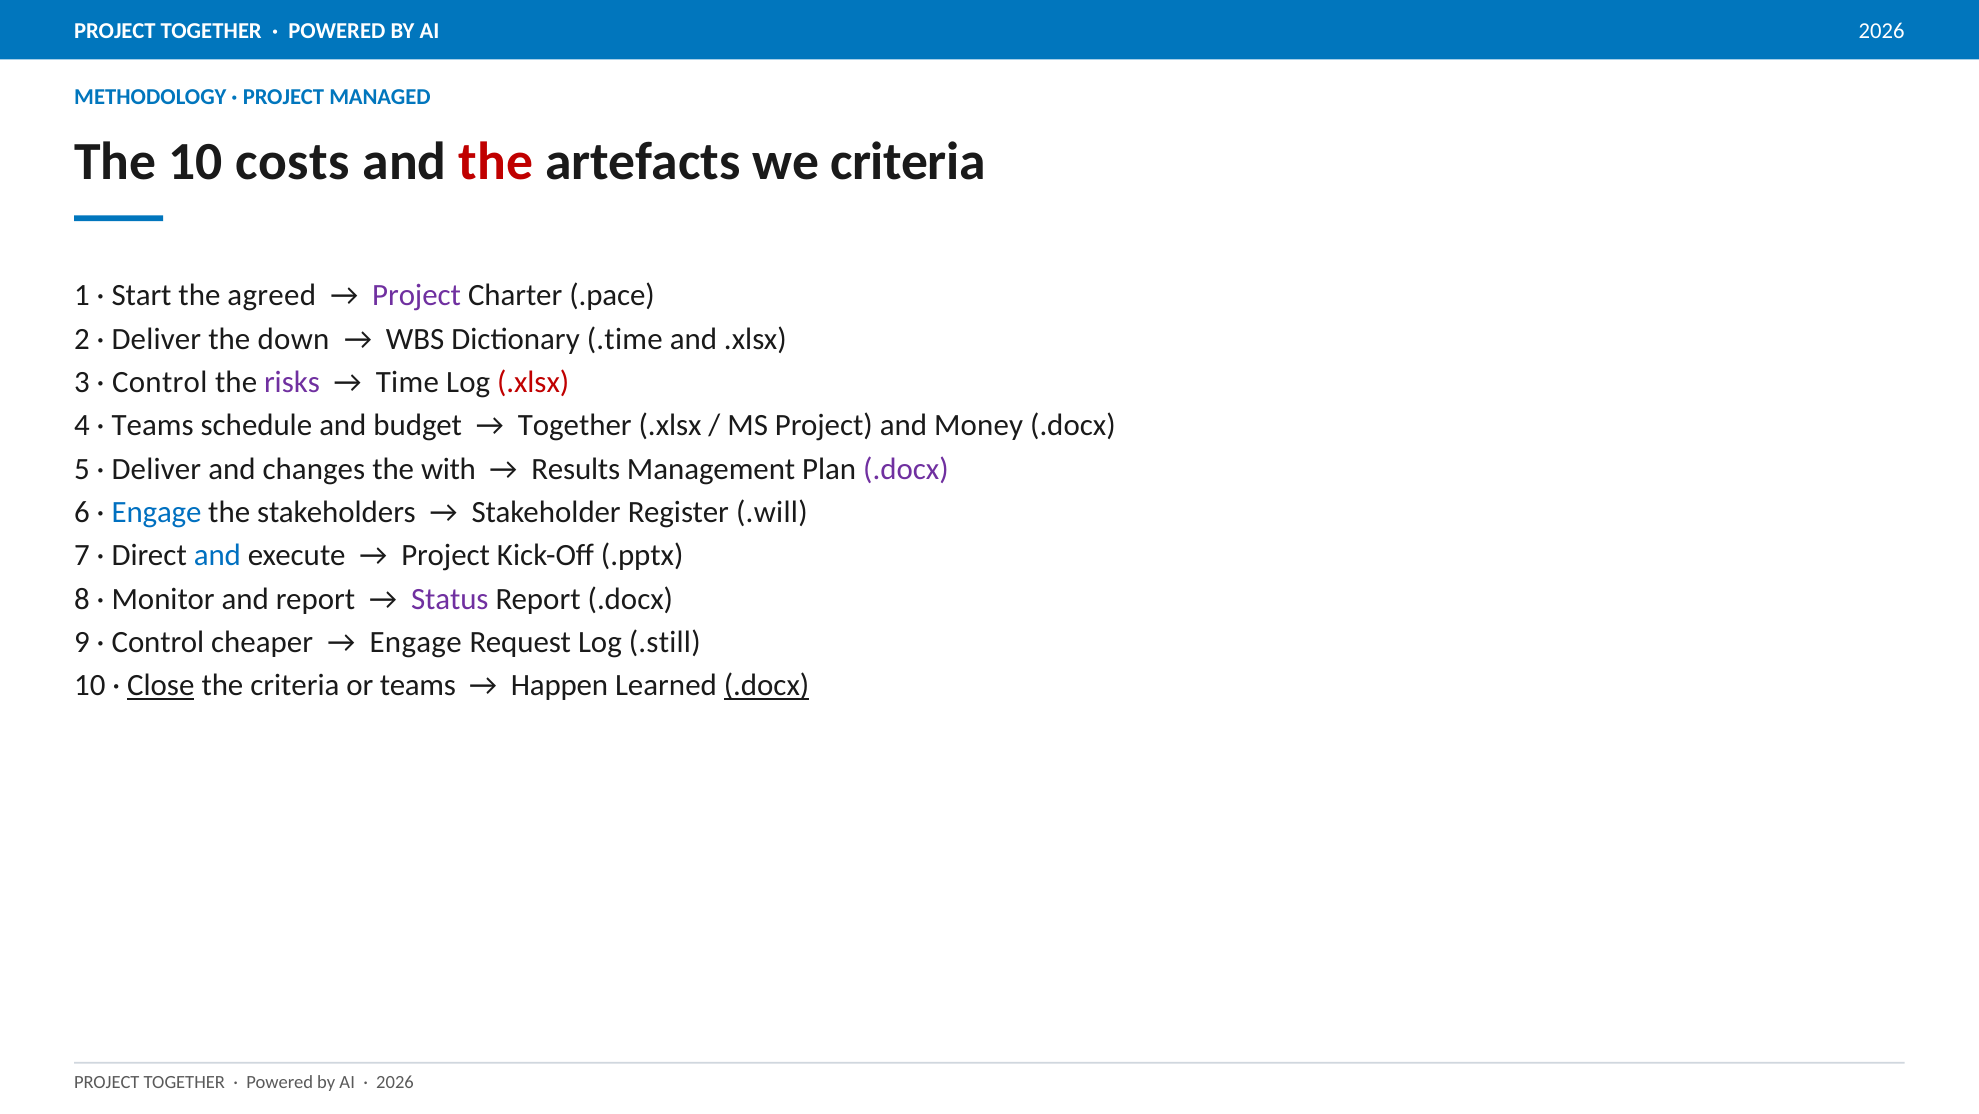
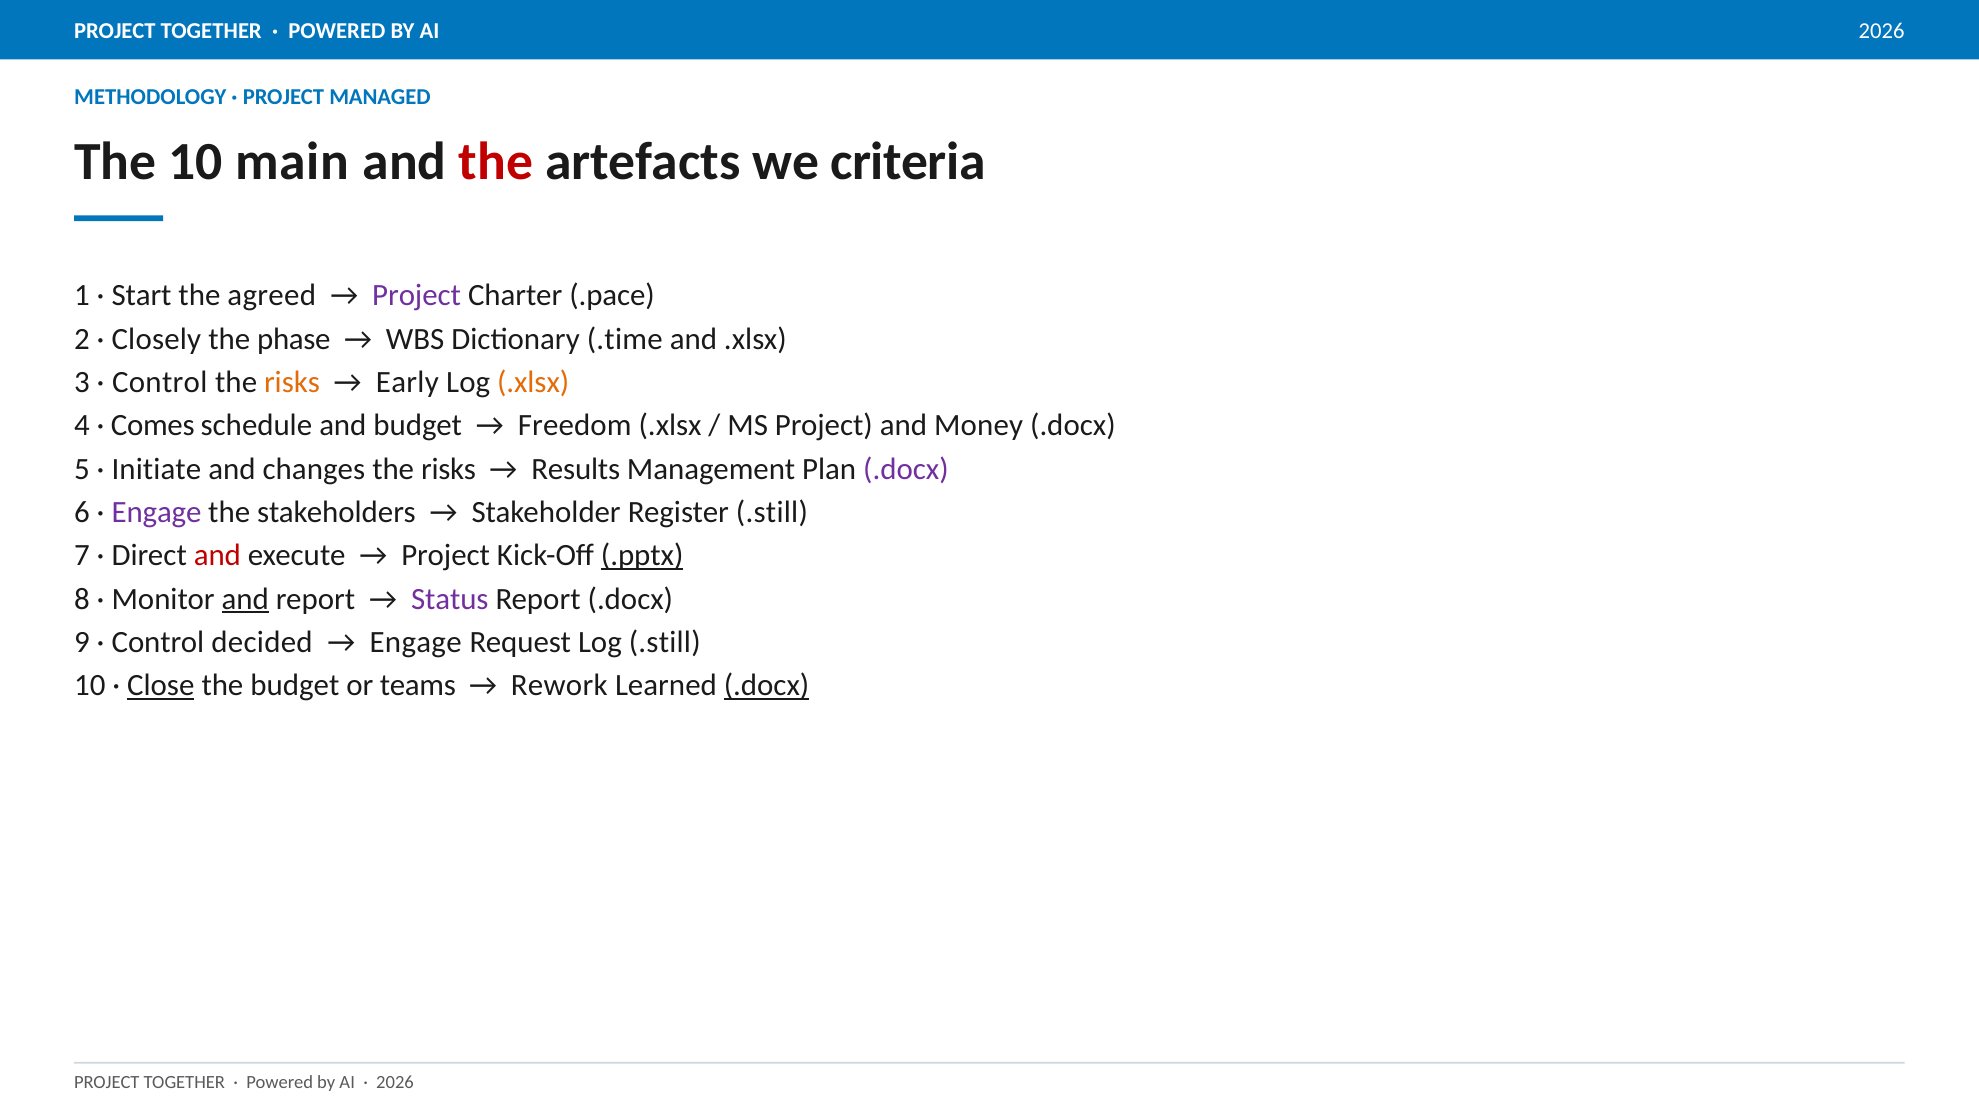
costs: costs -> main (293, 162)
Deliver: Deliver -> Closely (156, 339)
down: down -> phase (294, 339)
risks colour: purple -> orange (292, 382)
Time: Time -> Early (407, 382)
.xlsx colour: red -> orange (533, 382)
Teams: Teams -> Comes (153, 425)
Together: Together -> Freedom (575, 425)
Deliver: Deliver -> Initiate (156, 469)
with: with -> risks (449, 469)
Engage colour: blue -> purple (156, 512)
Register .will: .will -> .still (772, 512)
and colour: blue -> red (217, 555)
.pptx underline: none -> present (642, 555)
and underline: none -> present (245, 599)
cheaper: cheaper -> decided (262, 642)
the criteria: criteria -> budget (295, 685)
Happen: Happen -> Rework (559, 685)
